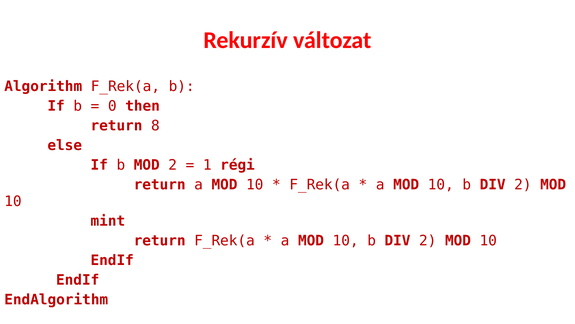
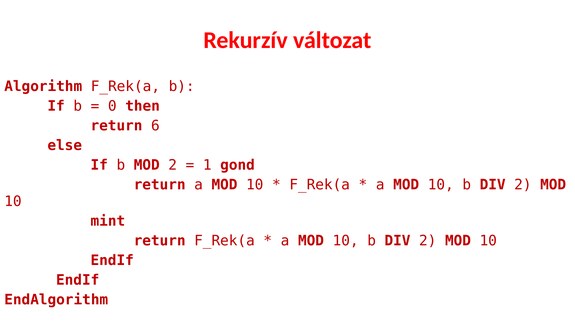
8: 8 -> 6 (155, 125)
régi: régi -> gond (238, 165)
